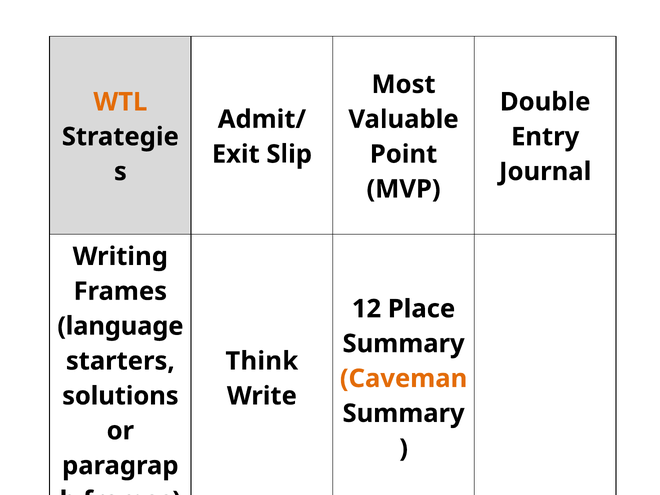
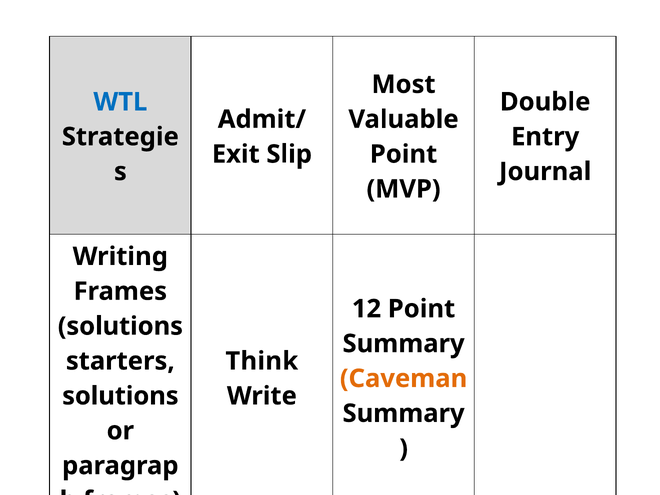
WTL colour: orange -> blue (120, 102)
12 Place: Place -> Point (421, 309)
language: language -> solutions (120, 326)
